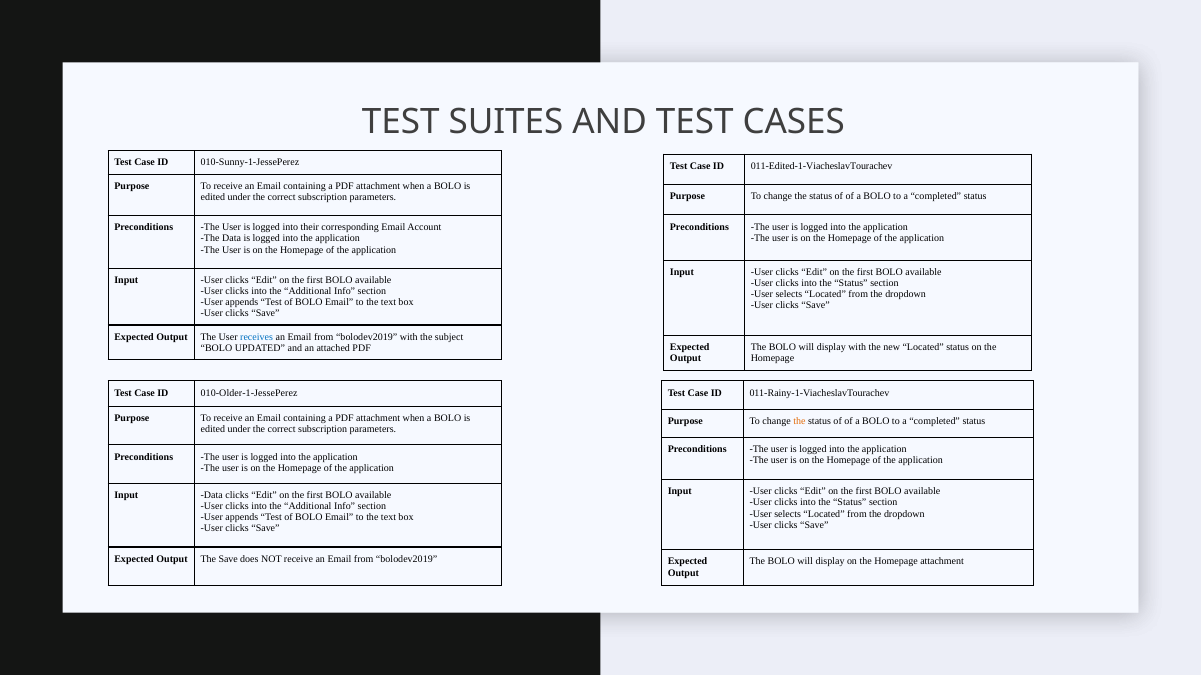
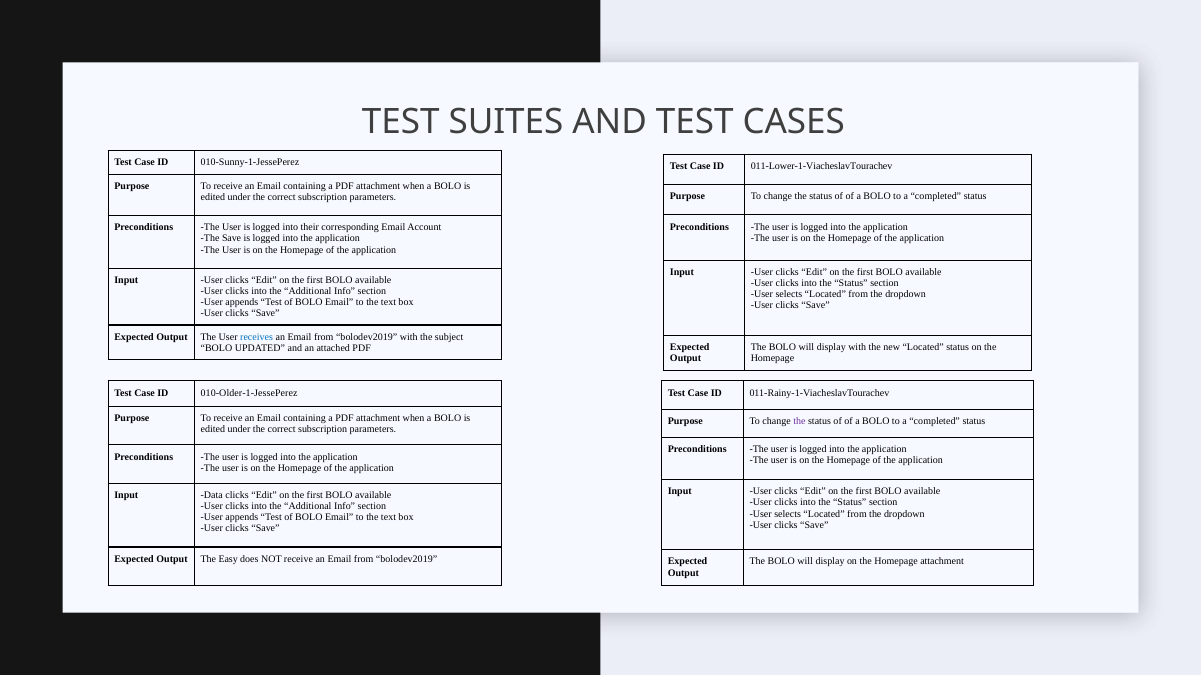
011-Edited-1-ViacheslavTourachev: 011-Edited-1-ViacheslavTourachev -> 011-Lower-1-ViacheslavTourachev (822, 166)
The Data: Data -> Save (232, 239)
the colour: orange -> purple (799, 421)
The Save: Save -> Easy (228, 559)
